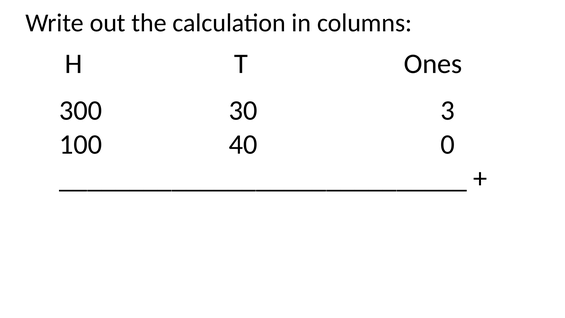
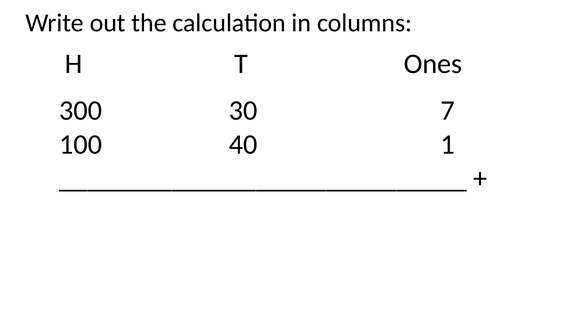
3: 3 -> 7 (448, 111)
0: 0 -> 1 (448, 144)
